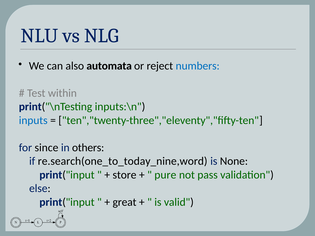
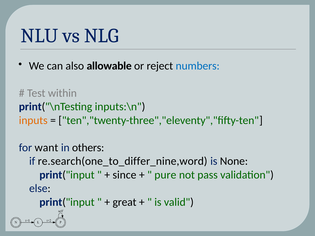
automata: automata -> allowable (109, 66)
inputs colour: blue -> orange (33, 120)
since: since -> want (46, 148)
re.search(one_to_today_nine,word: re.search(one_to_today_nine,word -> re.search(one_to_differ_nine,word (123, 161)
store: store -> since (124, 175)
